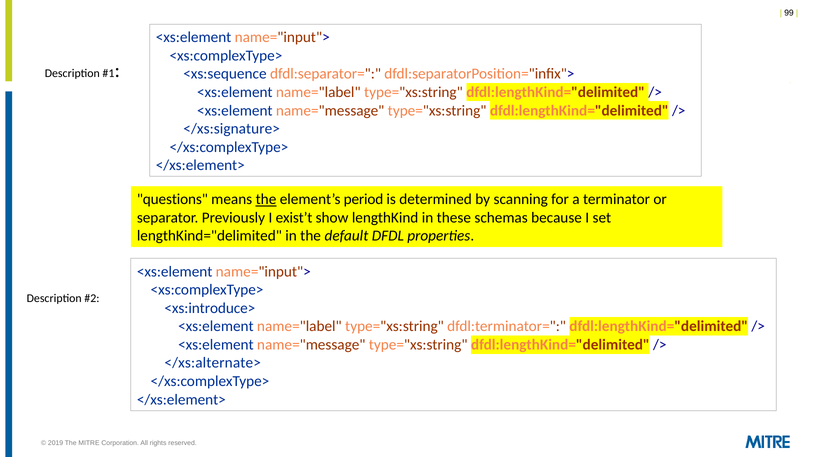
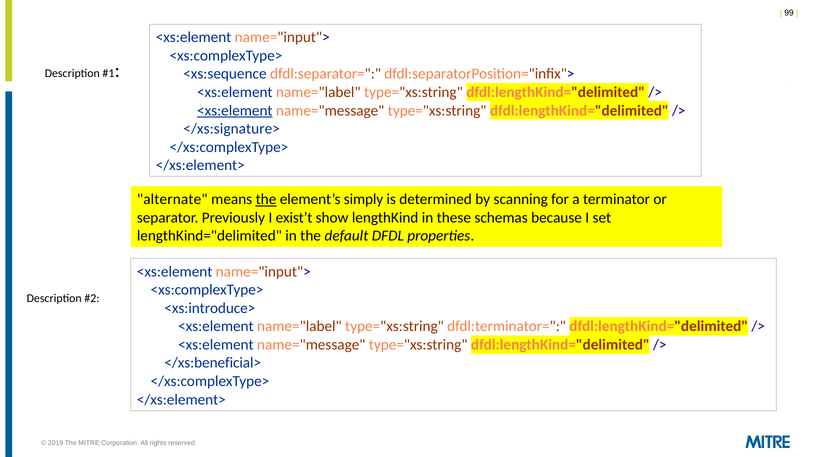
<xs:element underline: none -> present (235, 111)
questions: questions -> alternate (172, 199)
period: period -> simply (364, 199)
</xs:alternate>: </xs:alternate> -> </xs:beneficial> (213, 363)
